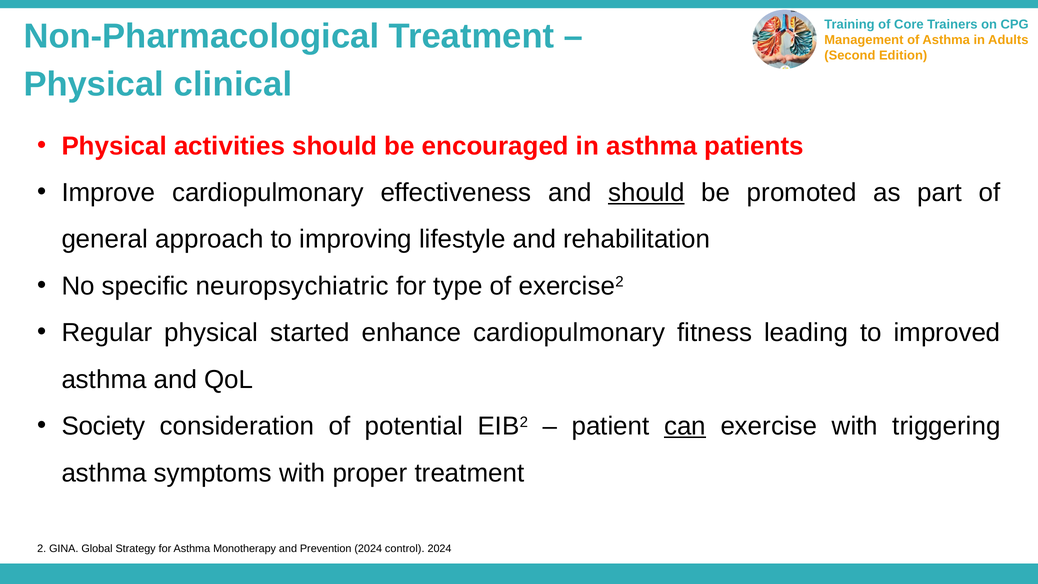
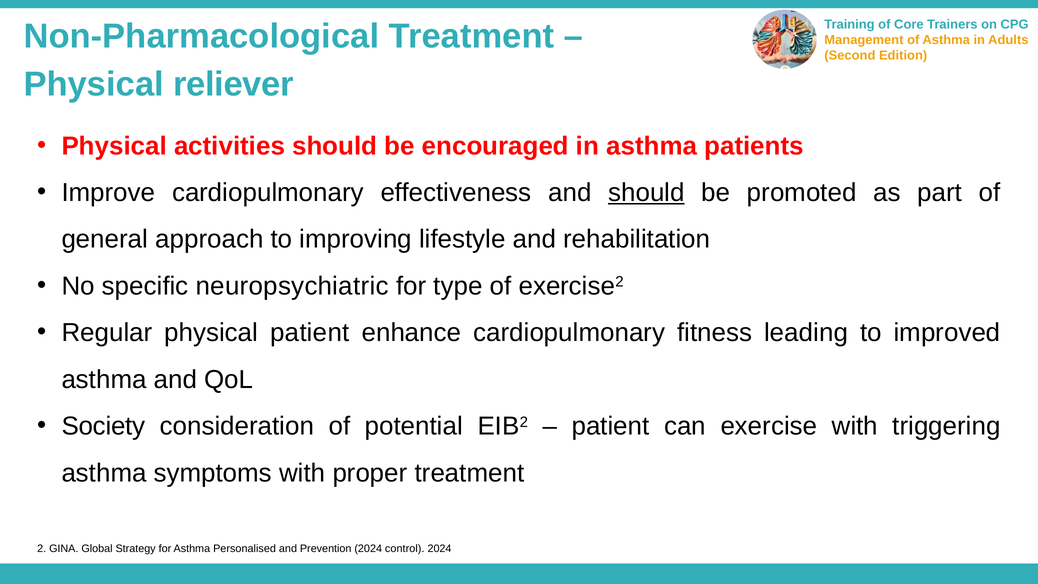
clinical: clinical -> reliever (233, 85)
physical started: started -> patient (310, 333)
can underline: present -> none (685, 426)
Monotherapy: Monotherapy -> Personalised (245, 549)
